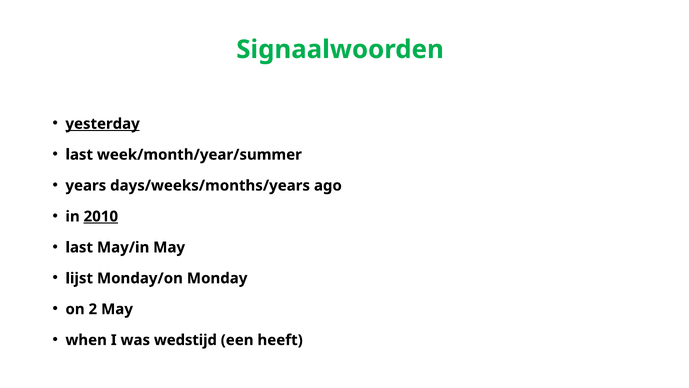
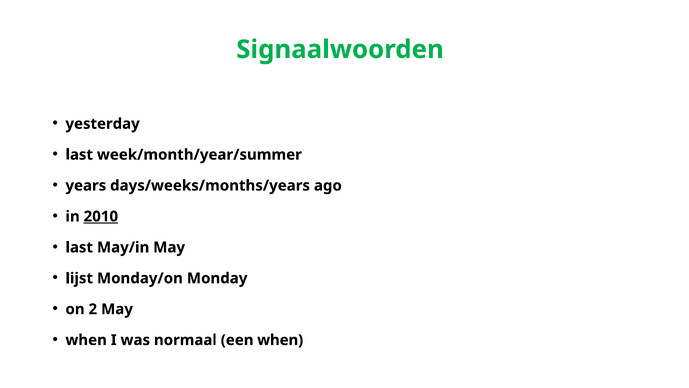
yesterday underline: present -> none (103, 124)
wedstijd: wedstijd -> normaal (185, 340)
een heeft: heeft -> when (280, 340)
